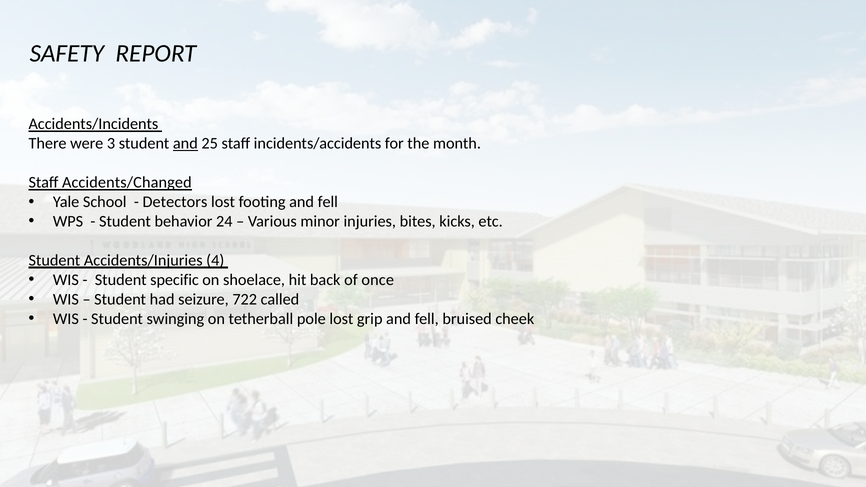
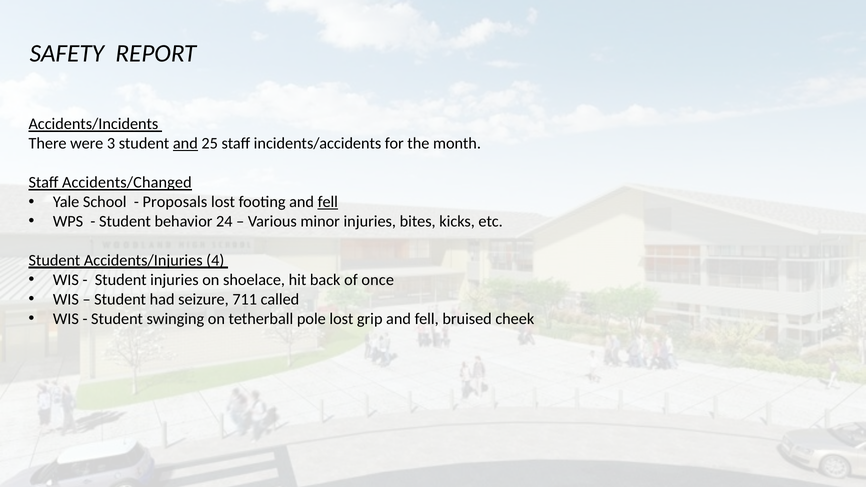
Detectors: Detectors -> Proposals (175, 202)
fell underline: none -> present (328, 202)
Student specific: specific -> injuries (174, 280)
722: 722 -> 711 (245, 299)
